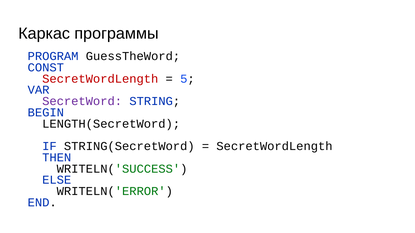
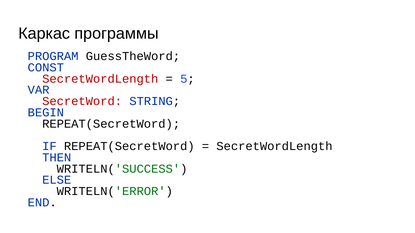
SecretWord colour: purple -> red (82, 101)
LENGTH(SecretWord: LENGTH(SecretWord -> REPEAT(SecretWord (111, 124)
STRING(SecretWord: STRING(SecretWord -> REPEAT(SecretWord (129, 146)
